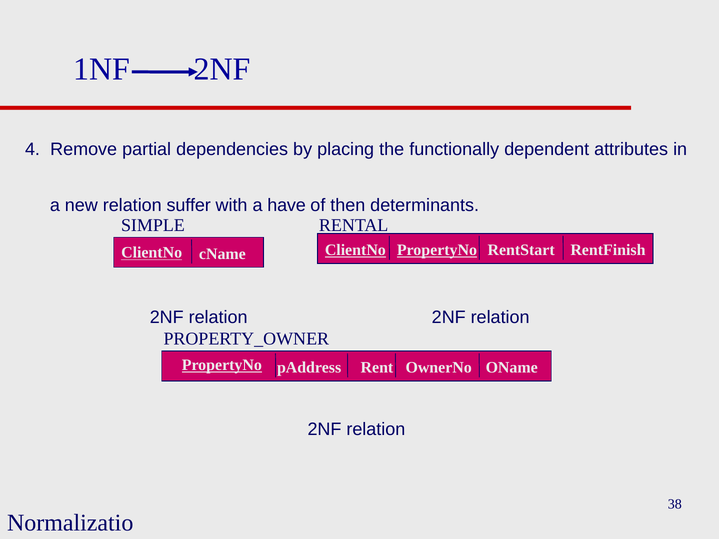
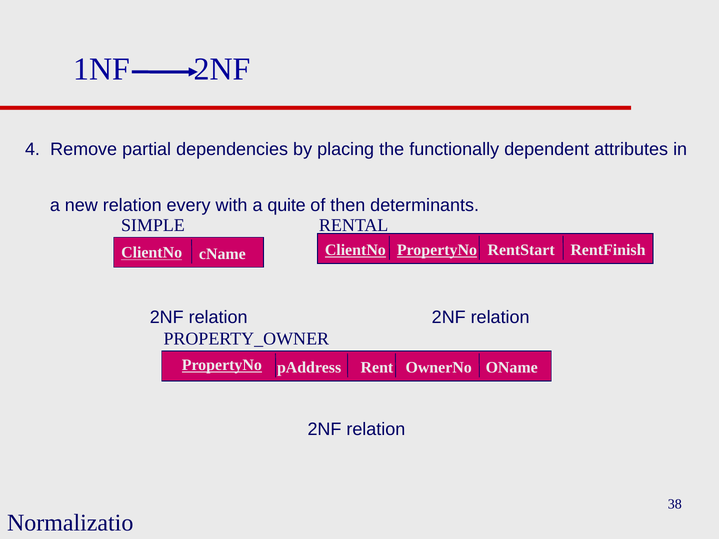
suffer: suffer -> every (189, 205)
have: have -> quite (287, 205)
